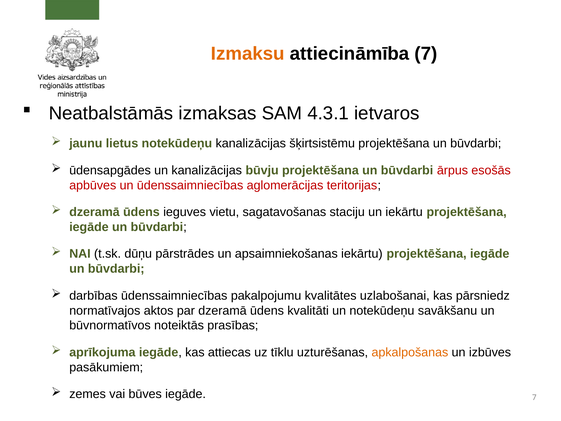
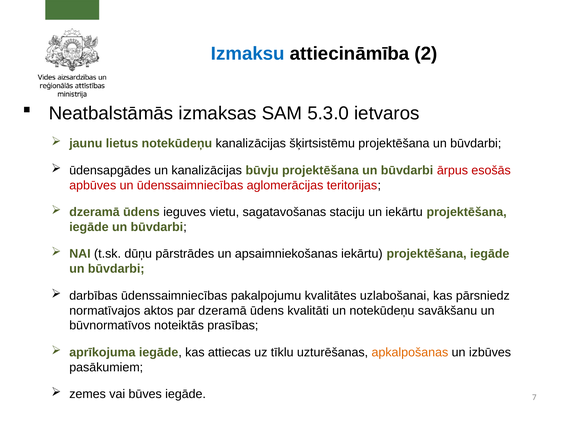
Izmaksu colour: orange -> blue (248, 53)
attiecināmība 7: 7 -> 2 (426, 53)
4.3.1: 4.3.1 -> 5.3.0 (328, 113)
